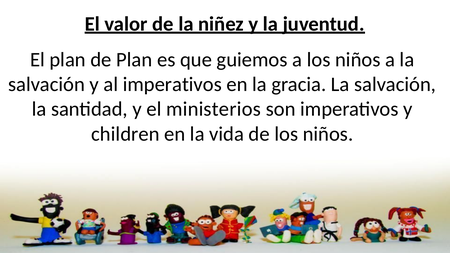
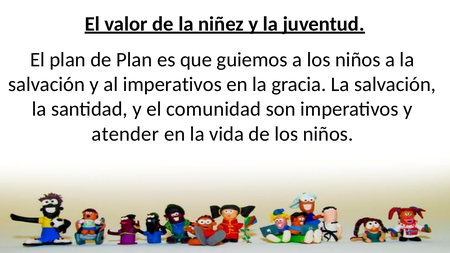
ministerios: ministerios -> comunidad (214, 109)
children: children -> atender (125, 134)
